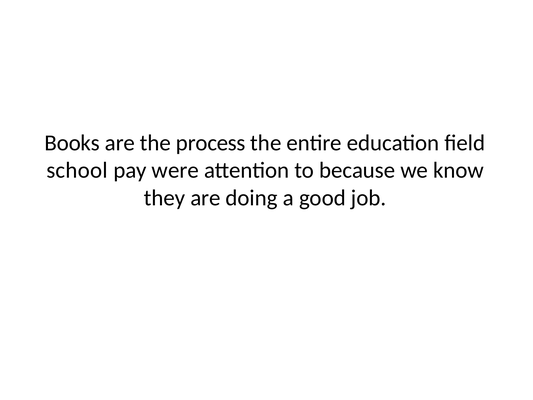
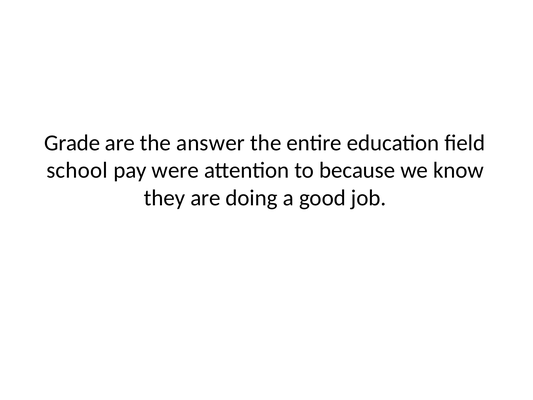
Books: Books -> Grade (72, 143)
process: process -> answer (211, 143)
